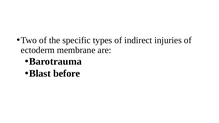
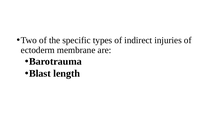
before: before -> length (67, 74)
